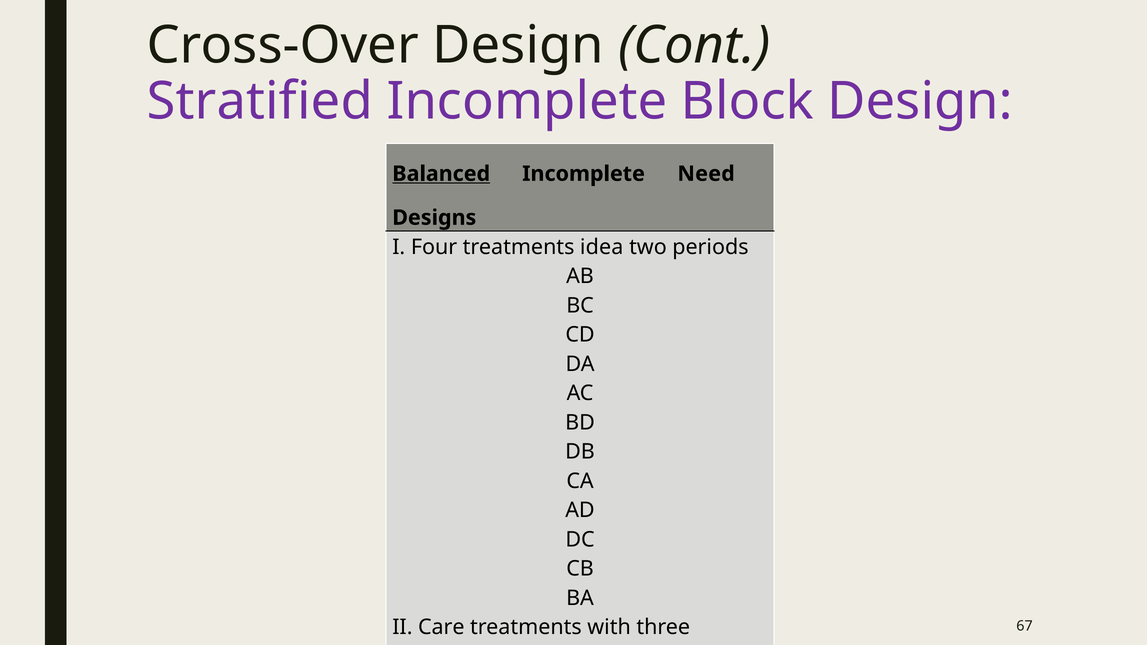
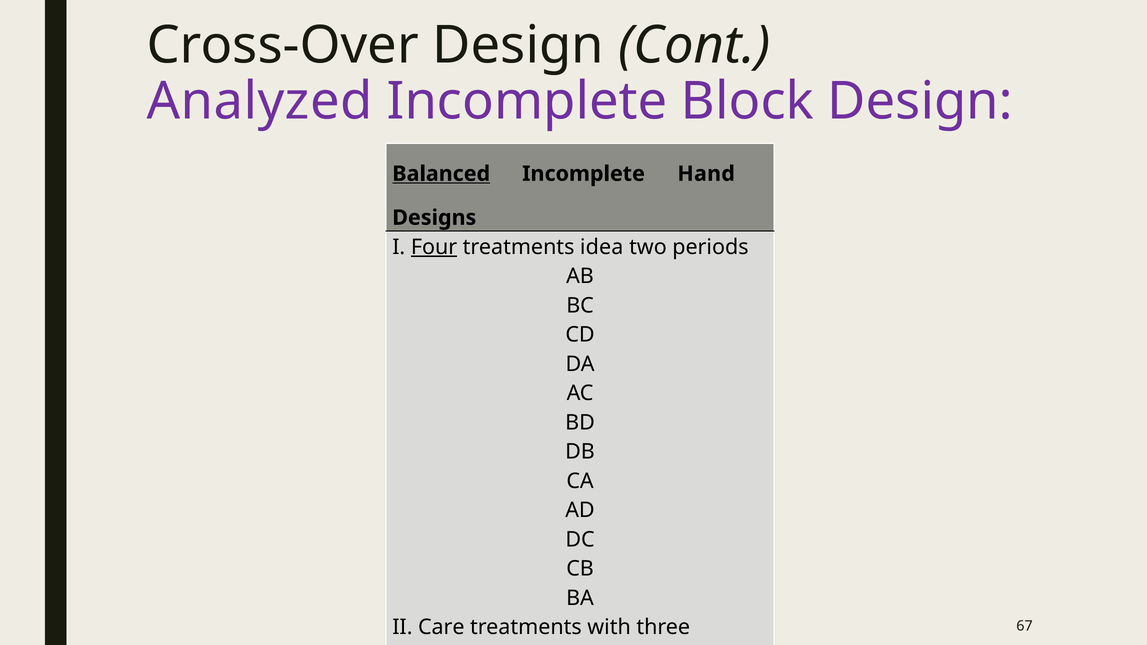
Stratified: Stratified -> Analyzed (260, 102)
Need: Need -> Hand (706, 174)
Four underline: none -> present (434, 247)
